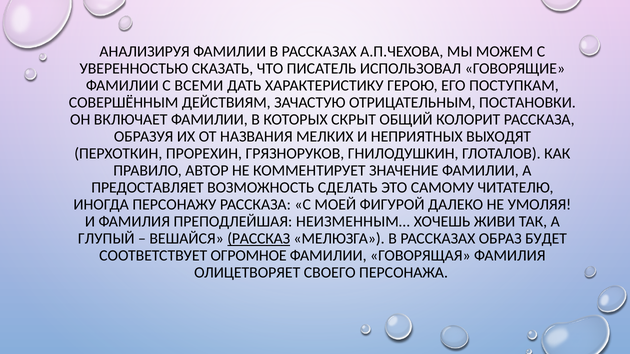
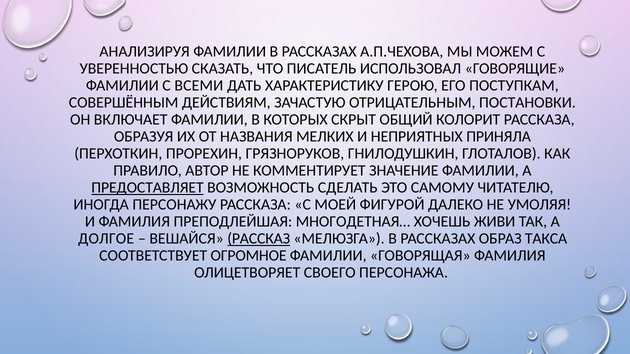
ВЫХОДЯТ: ВЫХОДЯТ -> ПРИНЯЛА (499, 137)
ПРЕДОСТАВЛЯЕТ underline: none -> present (148, 188)
НЕИЗМЕННЫМ…: НЕИЗМЕННЫМ… -> МНОГОДЕТНАЯ… (353, 222)
ГЛУПЫЙ: ГЛУПЫЙ -> ДОЛГОЕ (106, 239)
БУДЕТ: БУДЕТ -> ТАКСА (546, 239)
